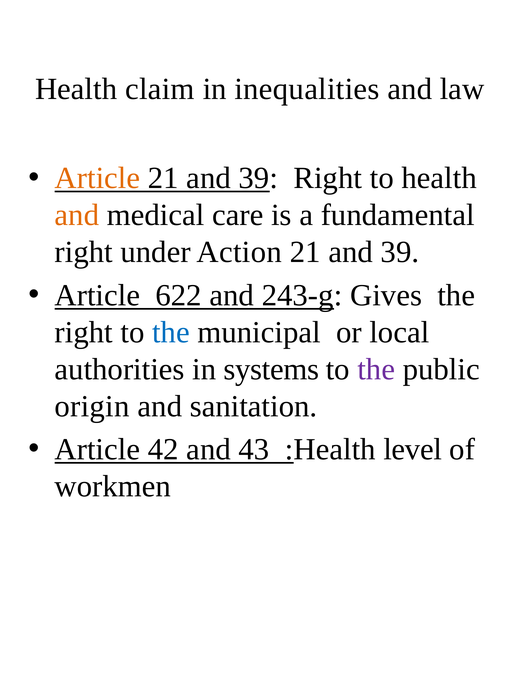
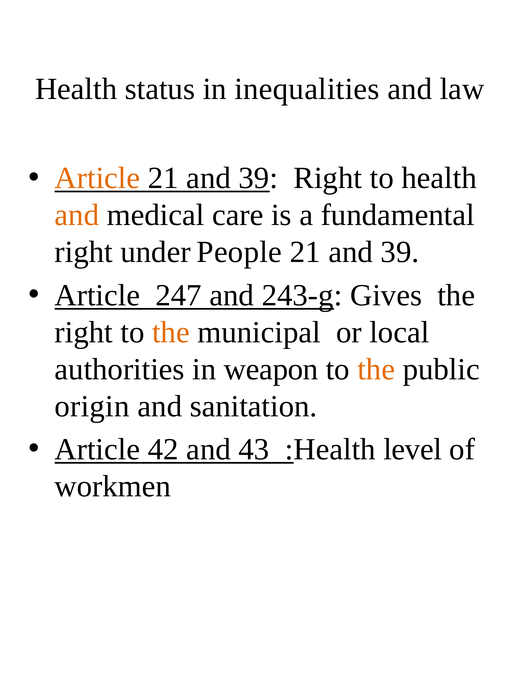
claim: claim -> status (160, 89)
Action: Action -> People (239, 252)
622: 622 -> 247 (179, 295)
the colour: blue -> orange (171, 332)
systems: systems -> weapon (271, 369)
the colour: purple -> orange (376, 369)
